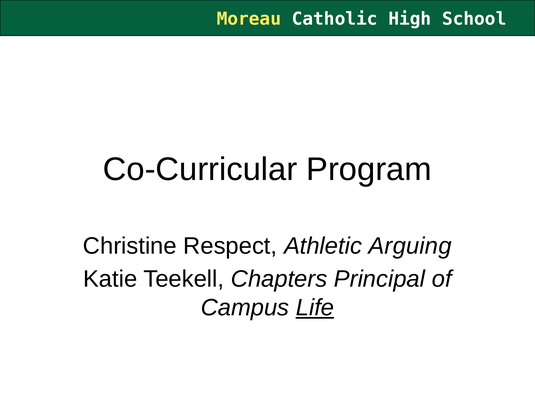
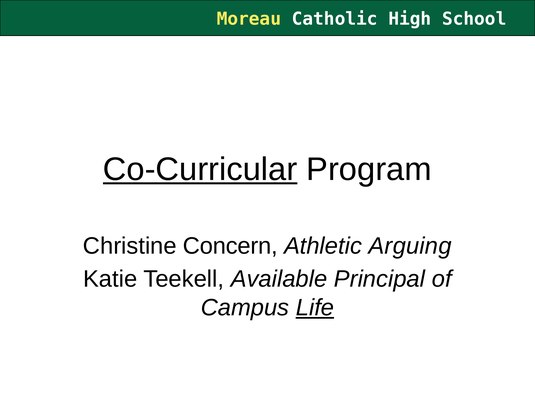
Co-Curricular underline: none -> present (200, 169)
Respect: Respect -> Concern (230, 246)
Chapters: Chapters -> Available (279, 279)
